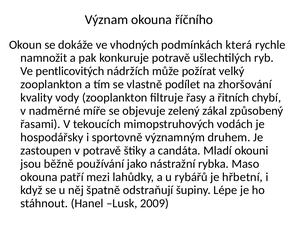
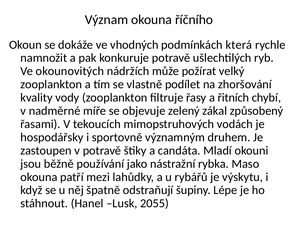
pentlicovitých: pentlicovitých -> okounovitých (70, 71)
hřbetní: hřbetní -> výskytu (243, 178)
2009: 2009 -> 2055 (155, 204)
